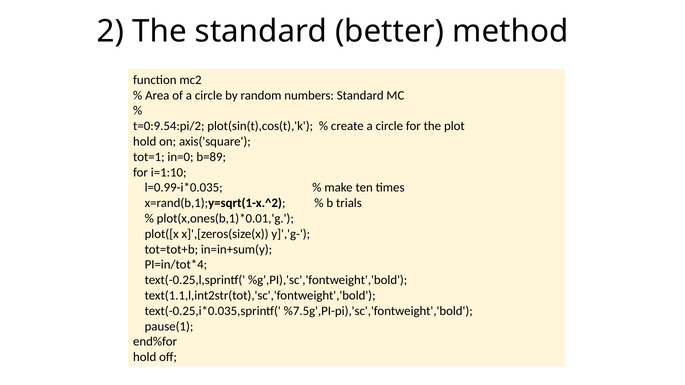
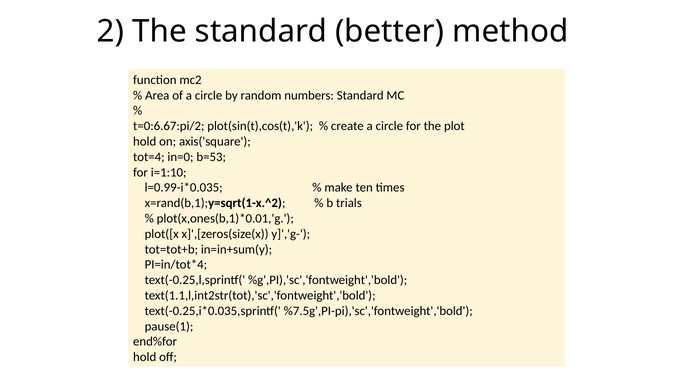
t=0:9.54:pi/2: t=0:9.54:pi/2 -> t=0:6.67:pi/2 (169, 126)
tot=1: tot=1 -> tot=4 (149, 157)
b=89: b=89 -> b=53 (211, 157)
